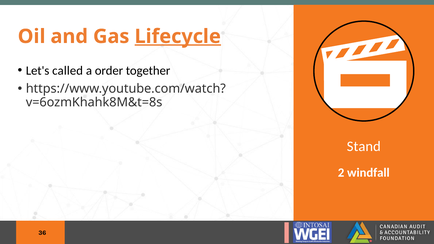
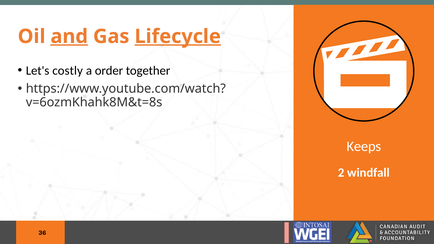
and underline: none -> present (69, 36)
called: called -> costly (68, 71)
Stand: Stand -> Keeps (364, 146)
